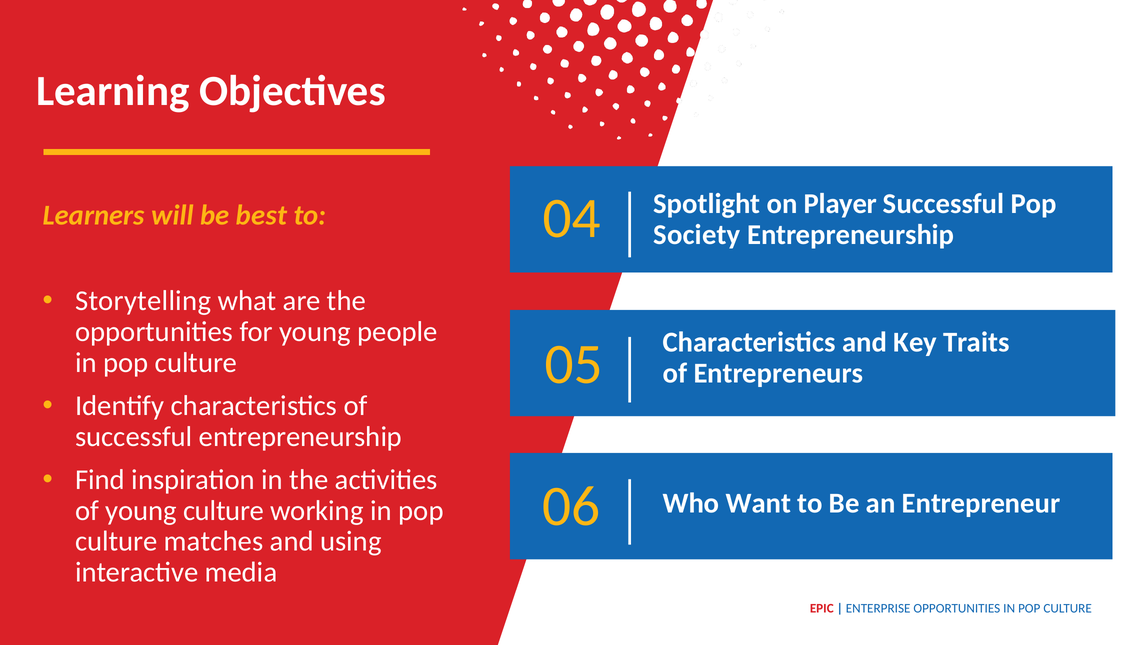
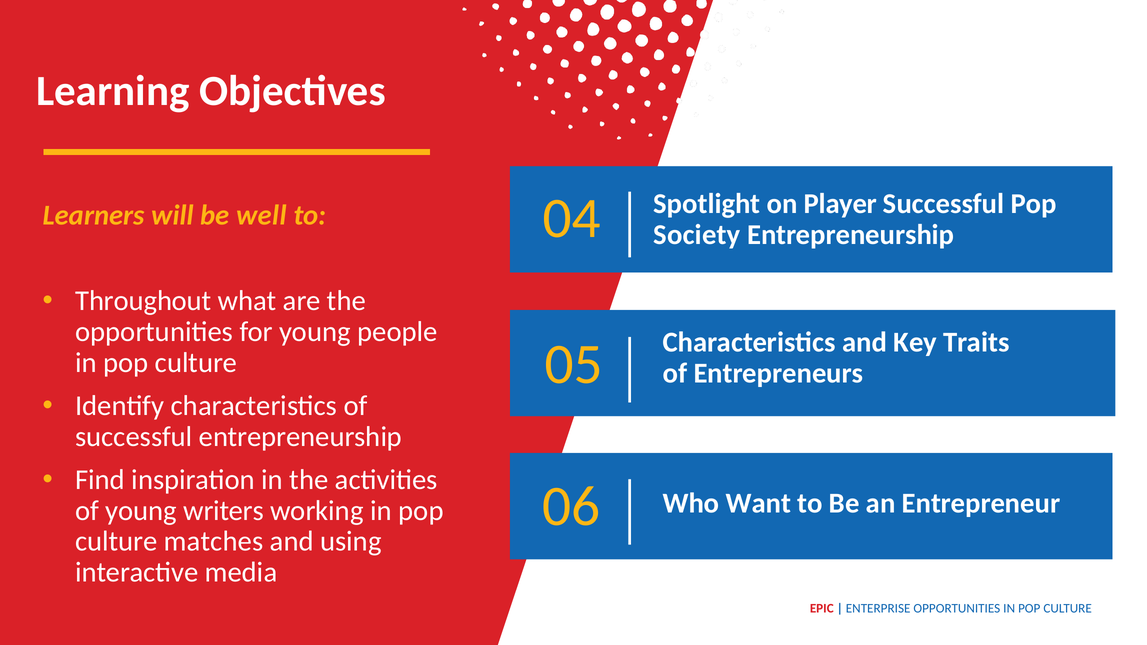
best: best -> well (261, 215)
Storytelling: Storytelling -> Throughout (143, 301)
young culture: culture -> writers (224, 511)
